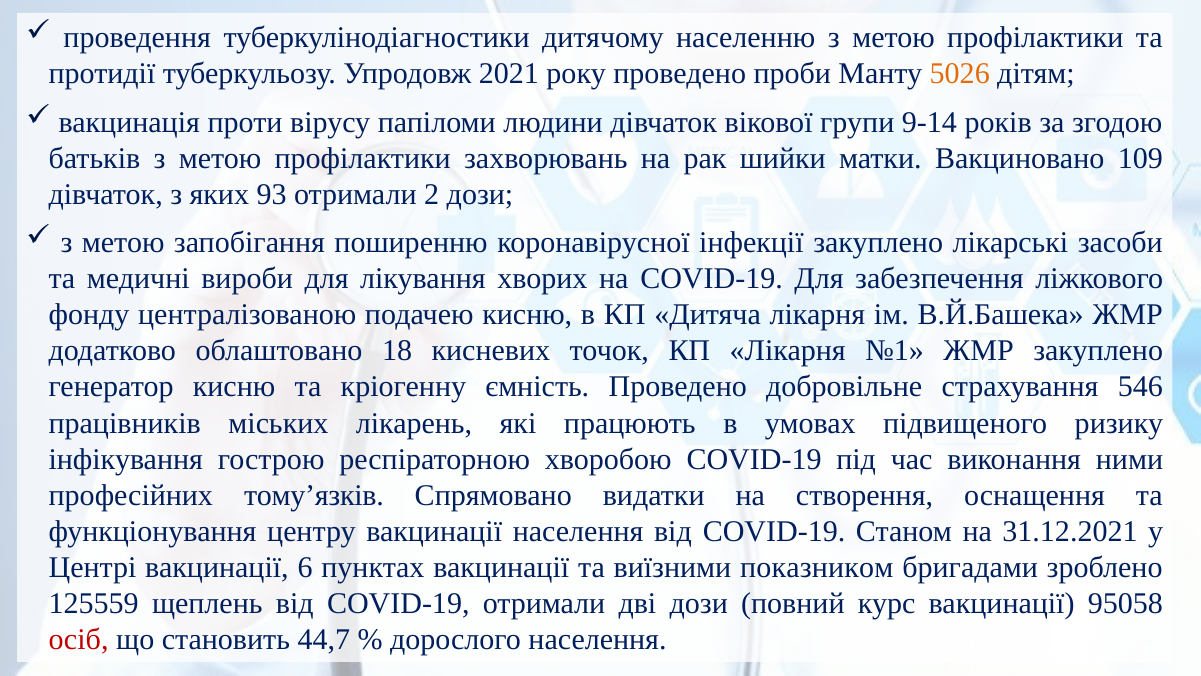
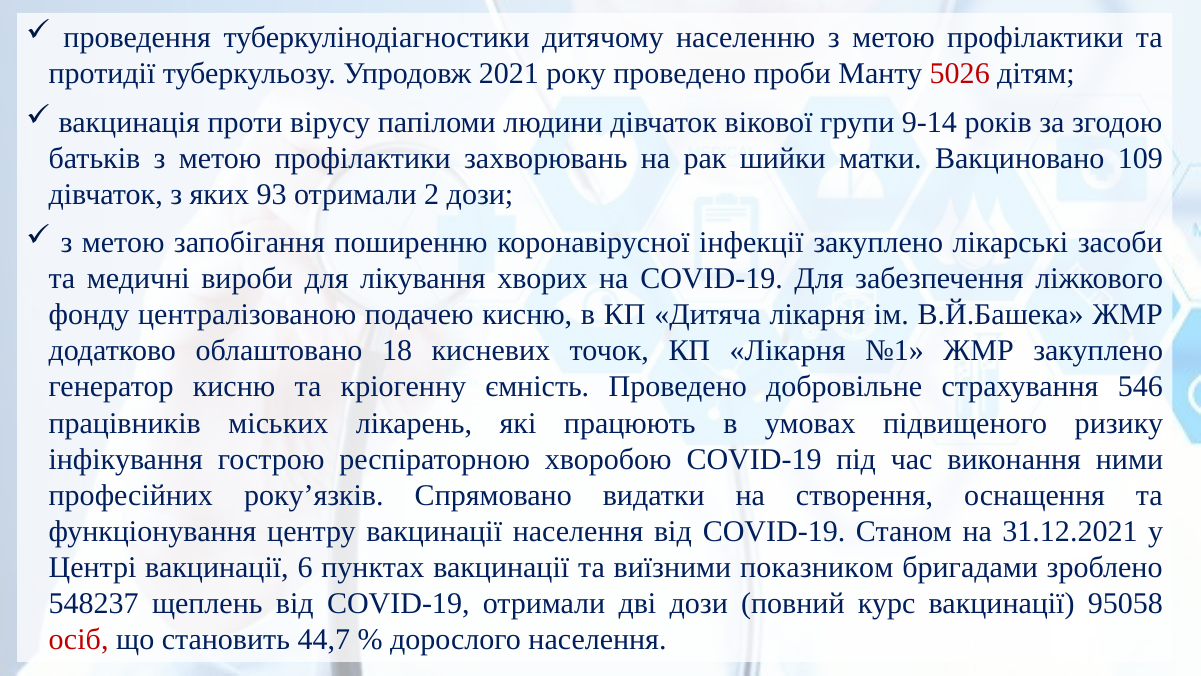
5026 colour: orange -> red (960, 74)
тому’язків: тому’язків -> року’язків (314, 495)
125559: 125559 -> 548237 (94, 603)
